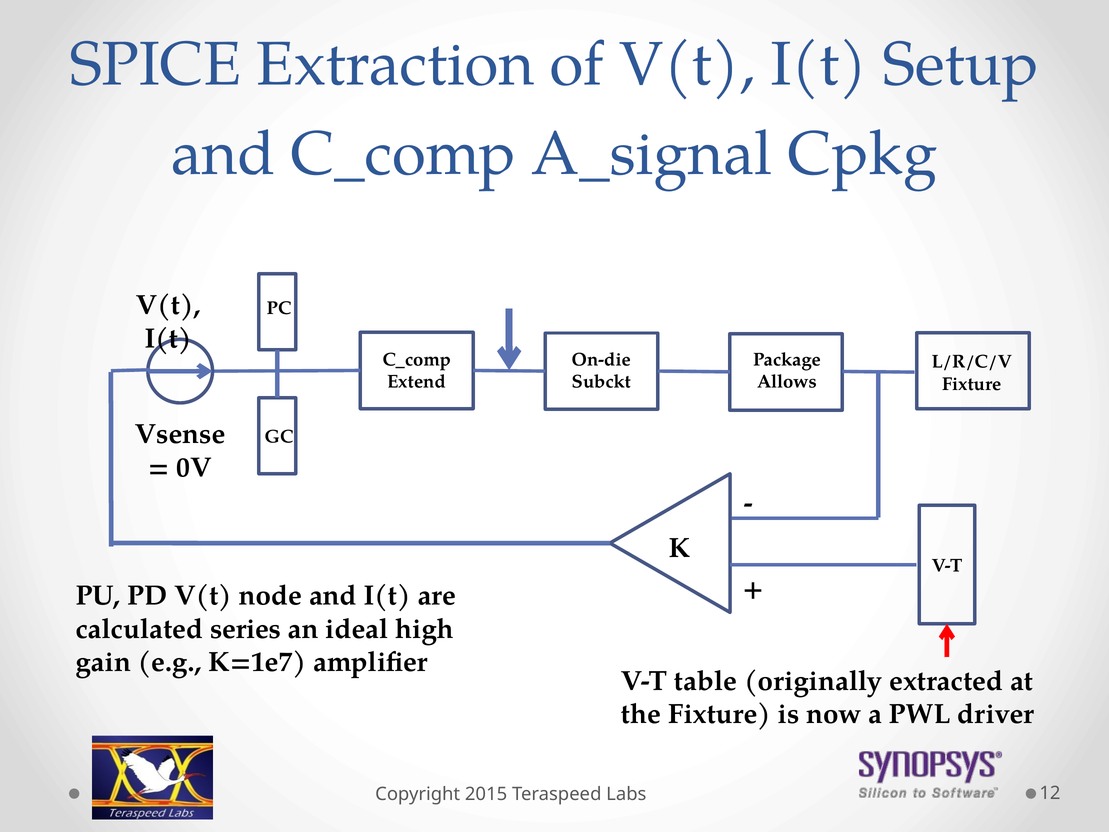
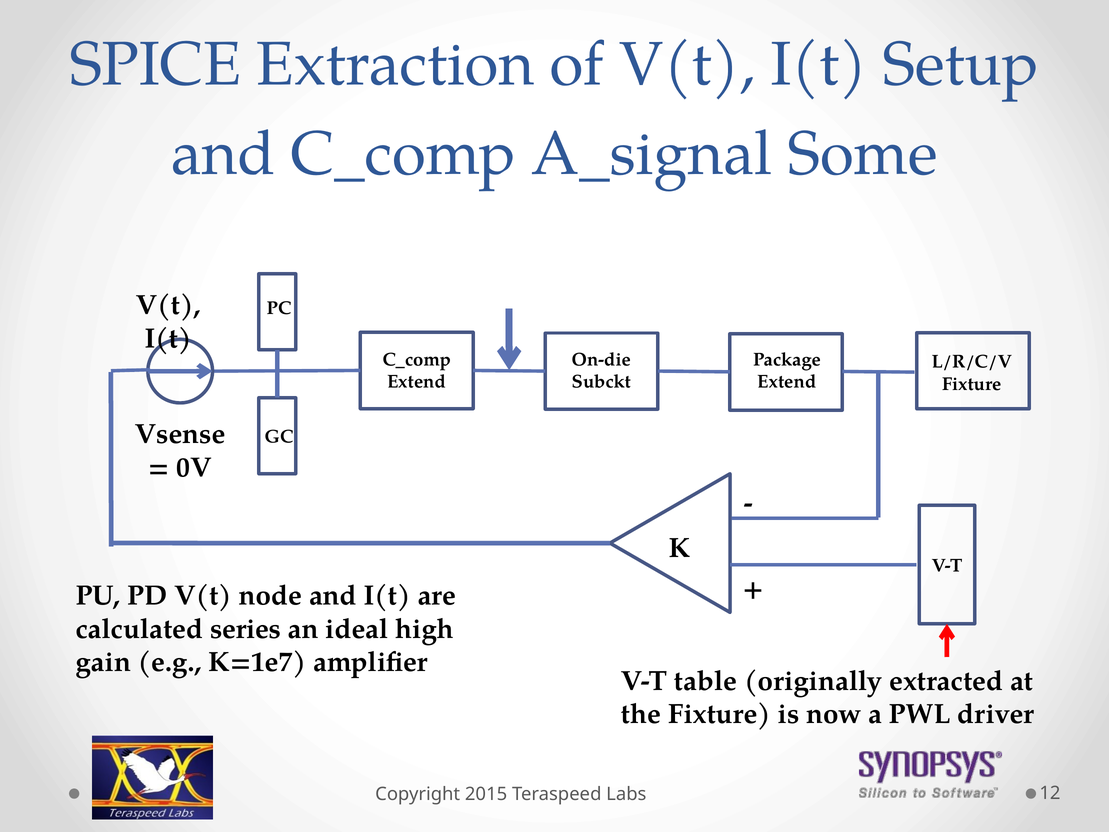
Cpkg: Cpkg -> Some (863, 154)
Allows: Allows -> Extend (787, 382)
